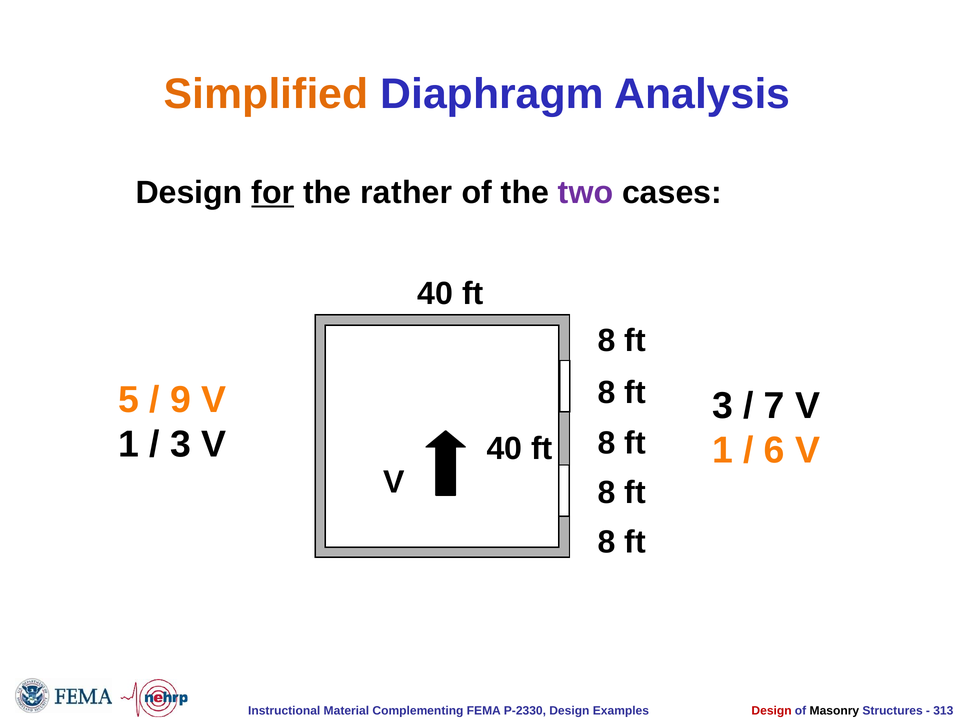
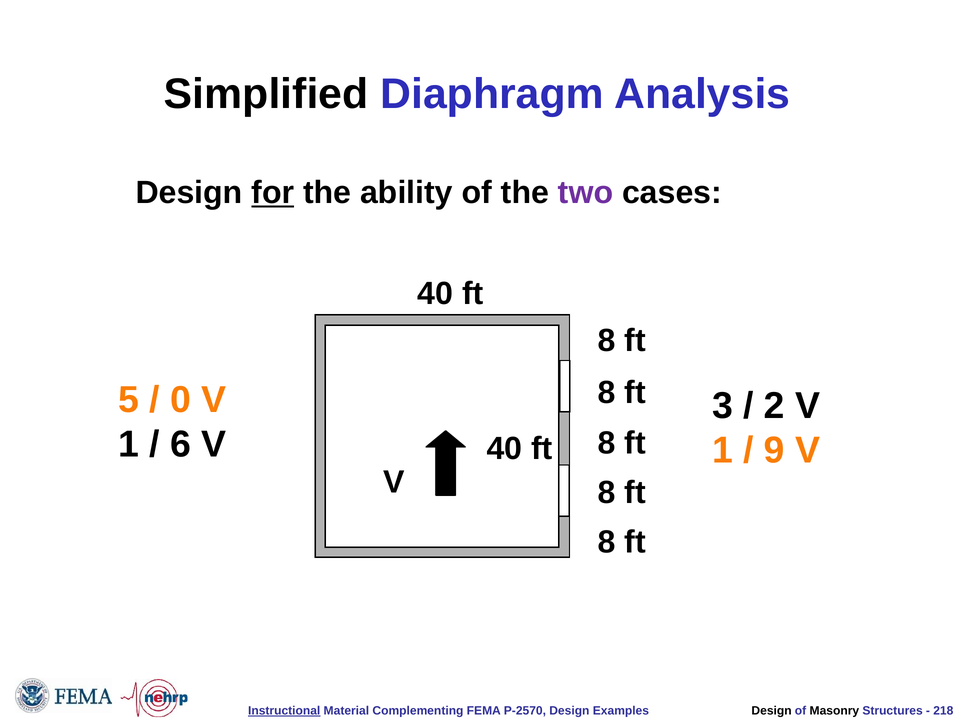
Simplified colour: orange -> black (266, 94)
rather: rather -> ability (406, 193)
9: 9 -> 0 (181, 400)
7: 7 -> 2 (774, 406)
3: 3 -> 6 (181, 445)
6: 6 -> 9 (774, 451)
Instructional underline: none -> present (284, 711)
P-2330: P-2330 -> P-2570 (525, 711)
Design colour: red -> black (772, 711)
313: 313 -> 218 (943, 711)
